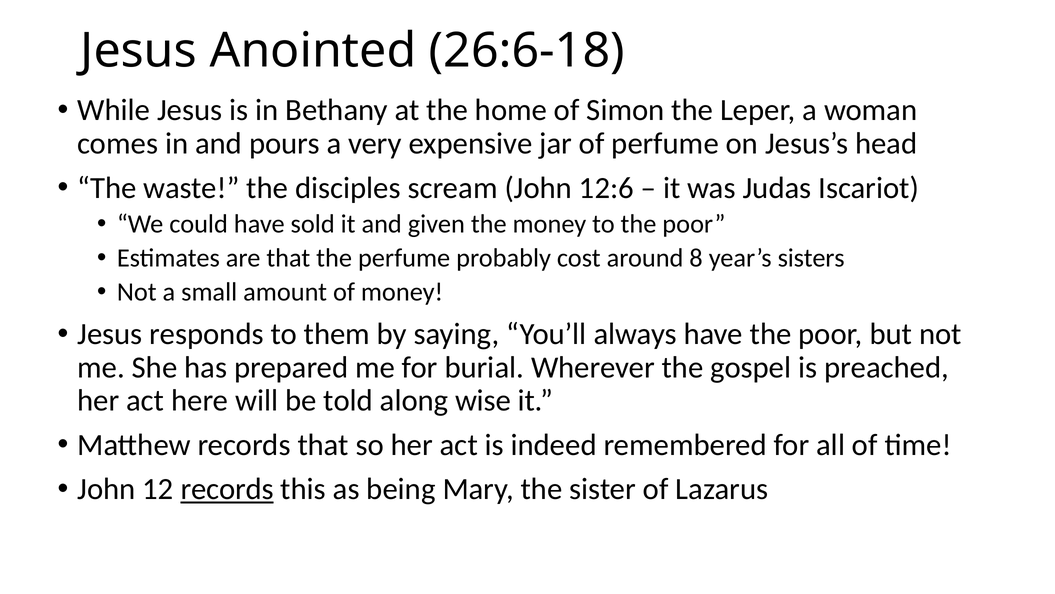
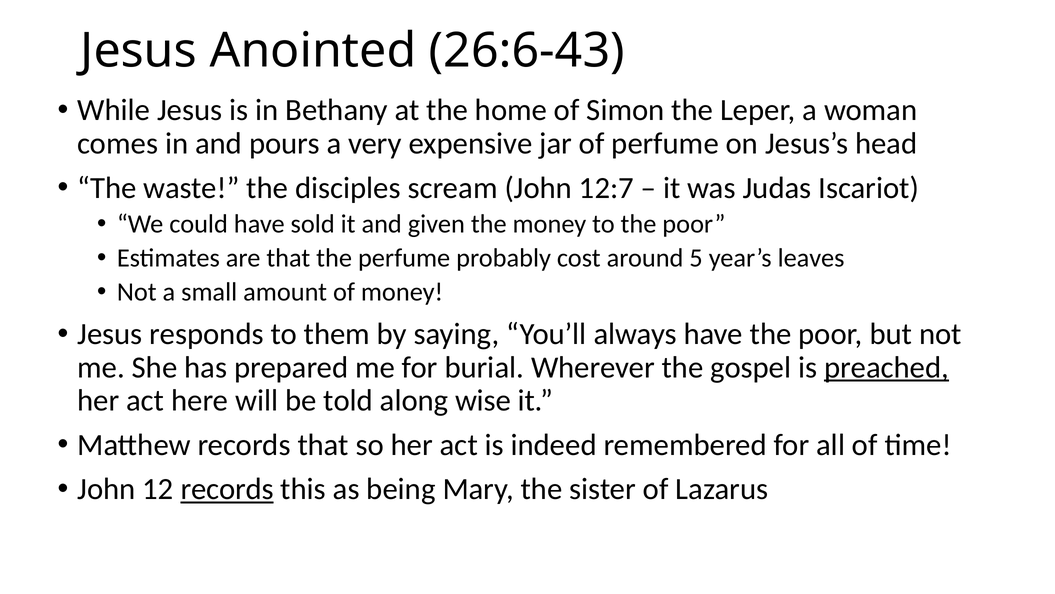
26:6-18: 26:6-18 -> 26:6-43 (527, 51)
12:6: 12:6 -> 12:7 (606, 188)
8: 8 -> 5 (696, 258)
sisters: sisters -> leaves (811, 258)
preached underline: none -> present (887, 367)
